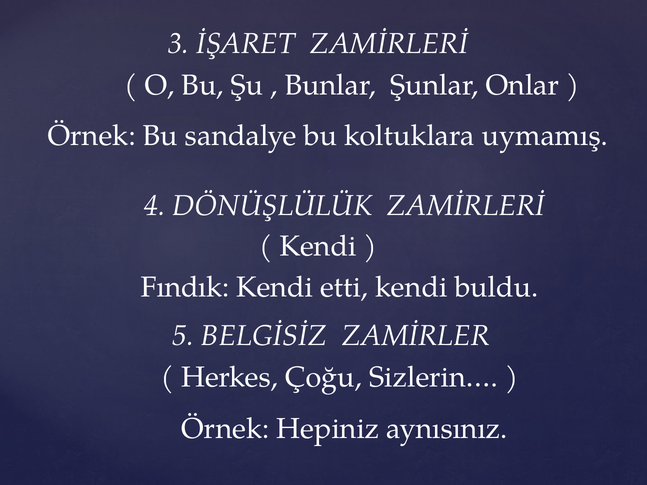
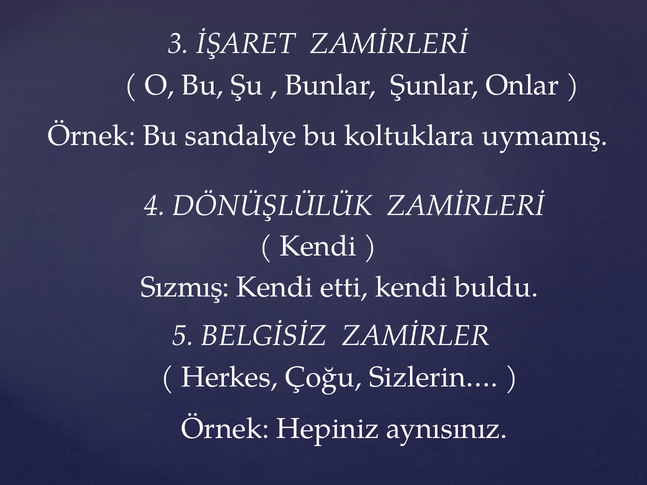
Fındık: Fındık -> Sızmış (185, 288)
